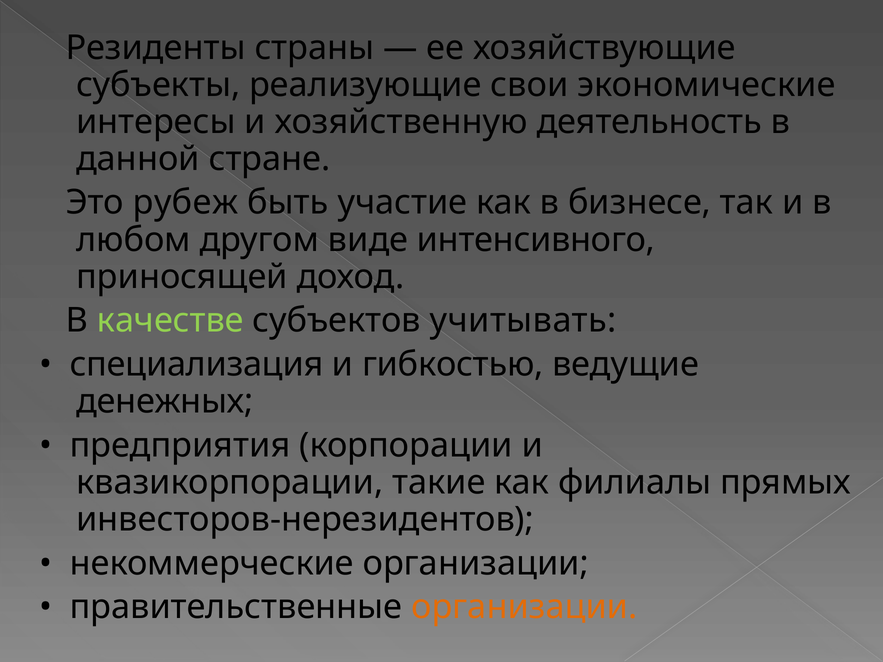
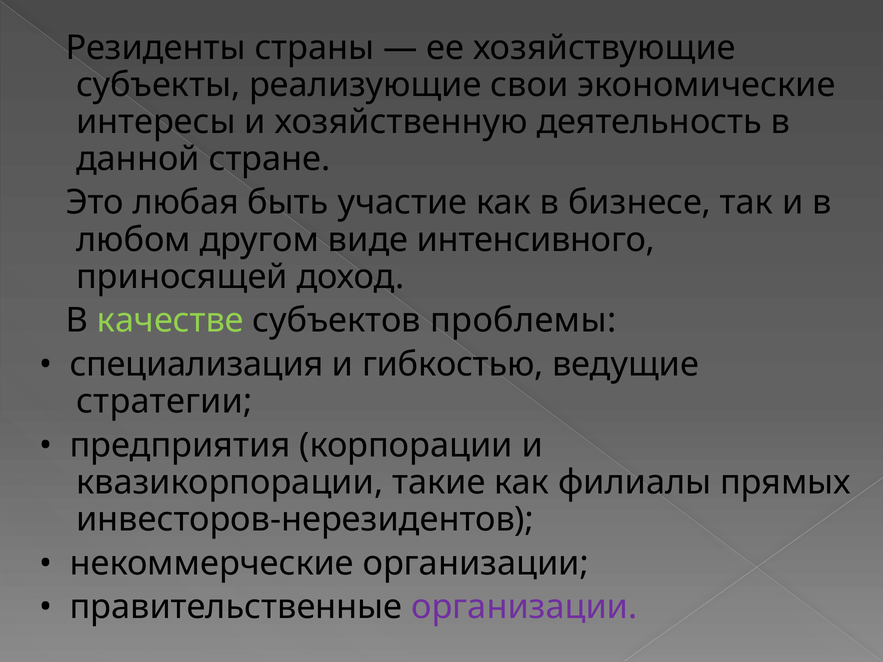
рубеж: рубеж -> любая (186, 203)
учитывать: учитывать -> проблемы (523, 321)
денежных: денежных -> стратегии (164, 402)
организации colour: orange -> purple (524, 607)
